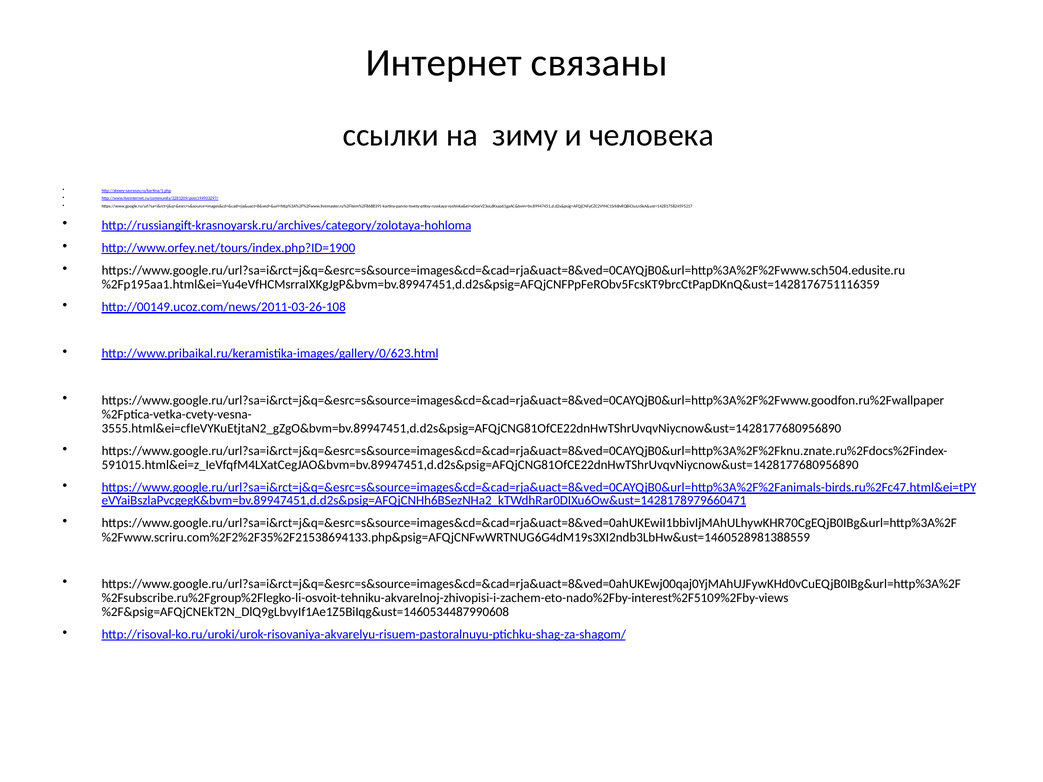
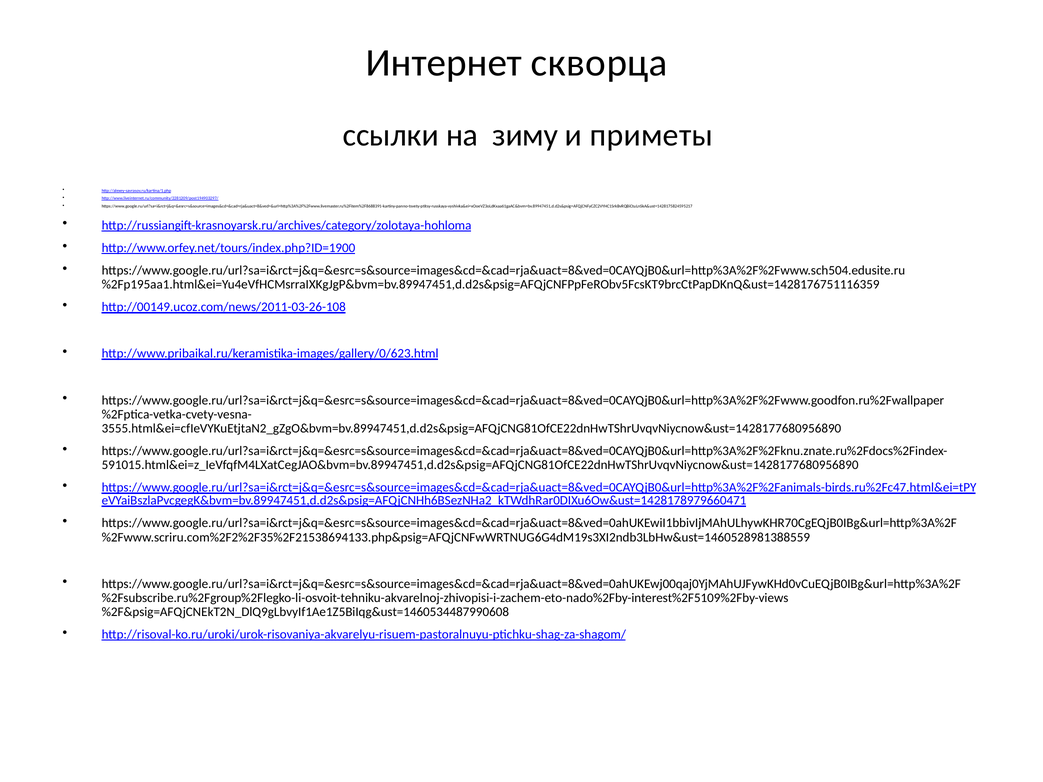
связаны: связаны -> скворца (599, 63)
человека: человека -> приметы (651, 135)
